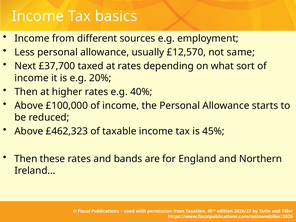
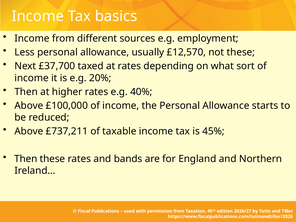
not same: same -> these (241, 52)
£462,323: £462,323 -> £737,211 (67, 131)
